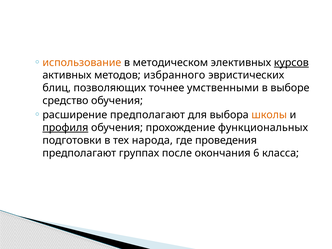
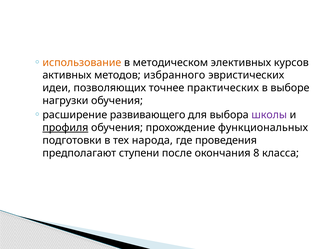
курсов underline: present -> none (291, 63)
блиц: блиц -> идеи (57, 88)
умственными: умственными -> практических (223, 88)
средство: средство -> нагрузки (65, 101)
расширение предполагают: предполагают -> развивающего (148, 115)
школы colour: orange -> purple (269, 115)
группах: группах -> ступени (139, 153)
6: 6 -> 8 (256, 153)
